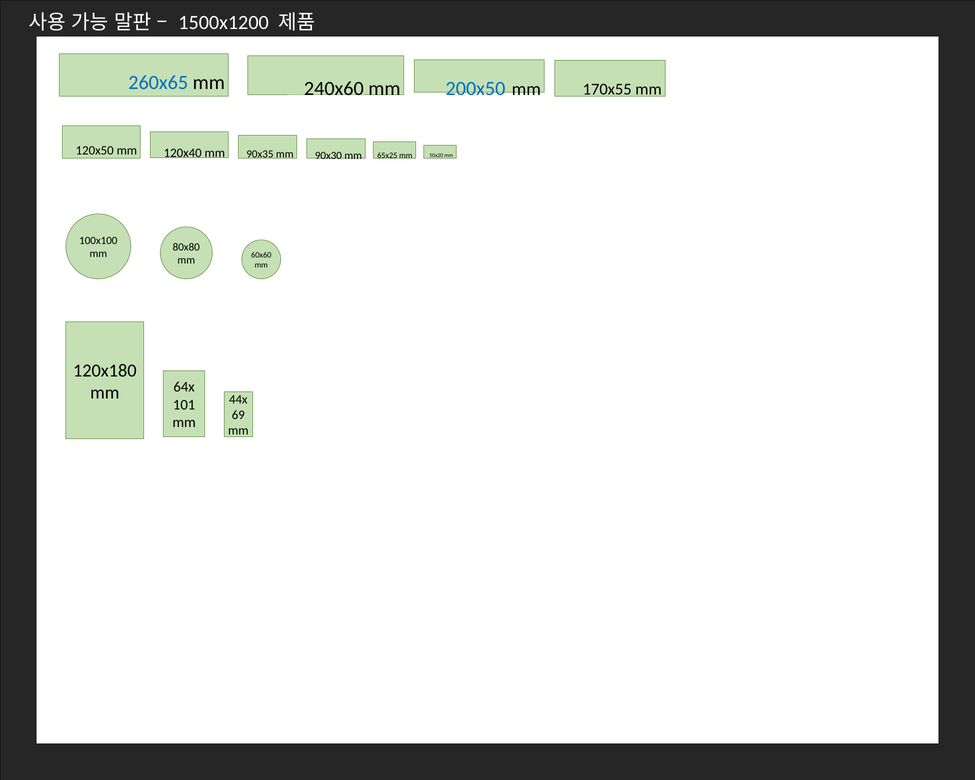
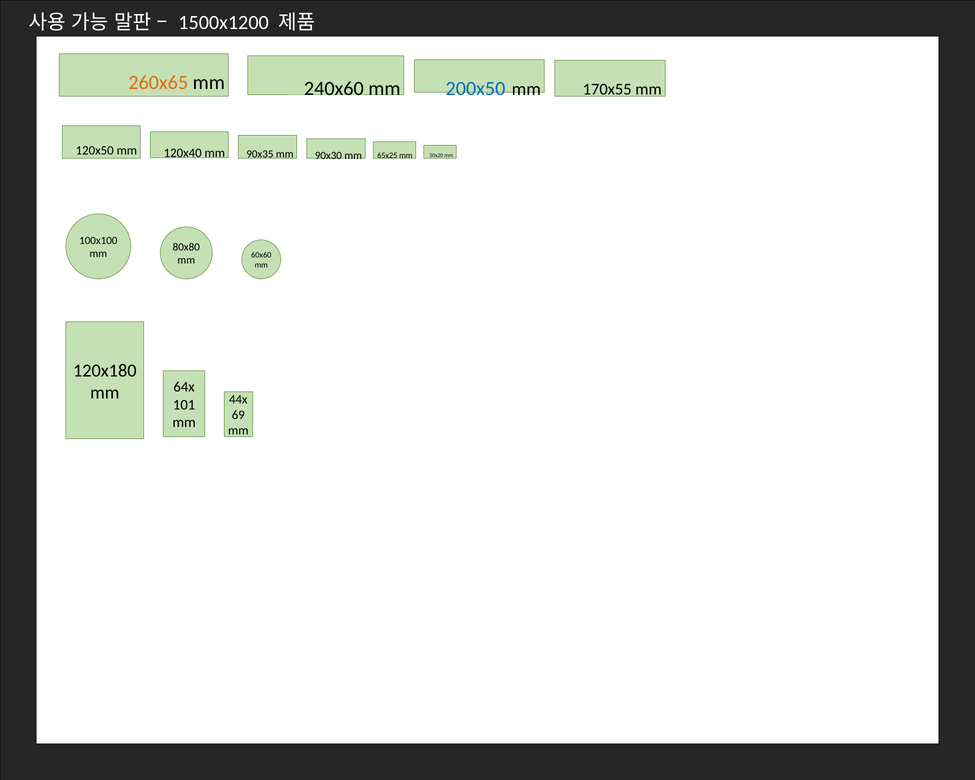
260x65 colour: blue -> orange (158, 82)
